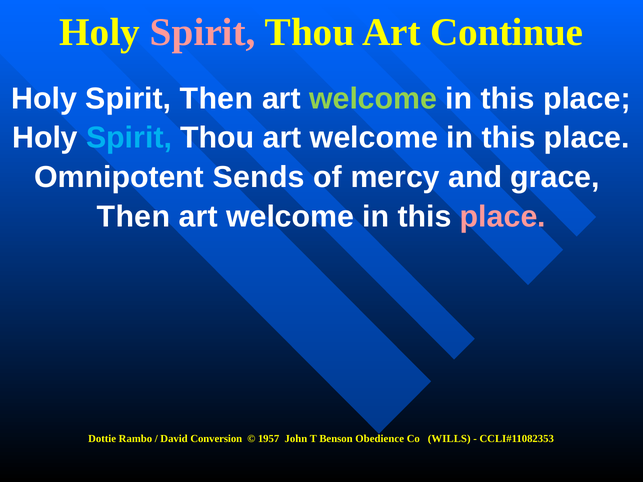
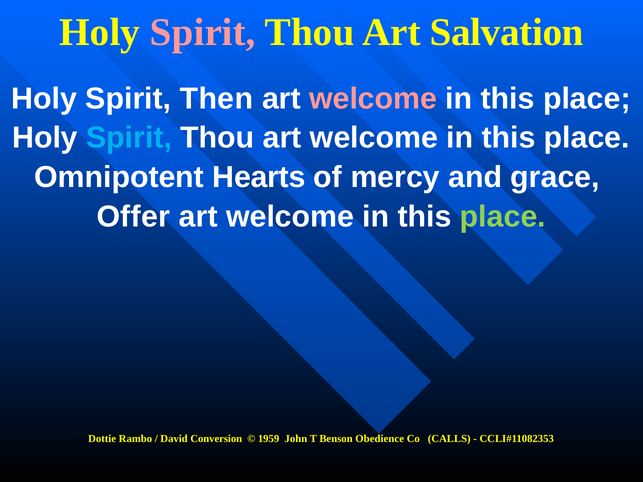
Continue: Continue -> Salvation (507, 32)
welcome colour: light green -> pink (373, 99)
Sends: Sends -> Hearts (259, 178)
Then: Then -> Offer (133, 217)
place colour: pink -> light green (503, 217)
1957: 1957 -> 1959 (269, 439)
WILLS: WILLS -> CALLS (449, 439)
